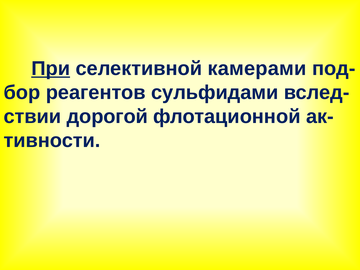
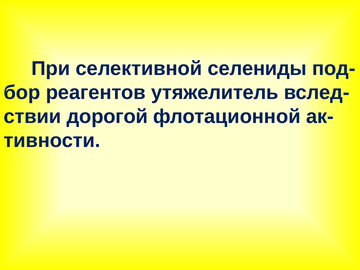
При underline: present -> none (51, 69)
камерами: камерами -> селениды (257, 69)
сульфидами: сульфидами -> утяжелитель (215, 93)
